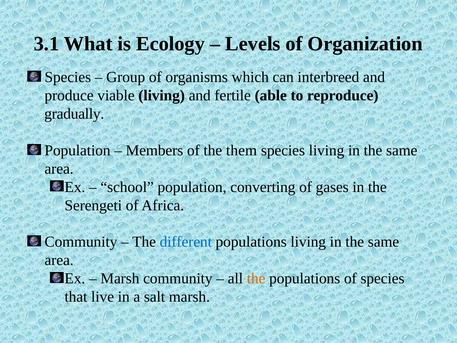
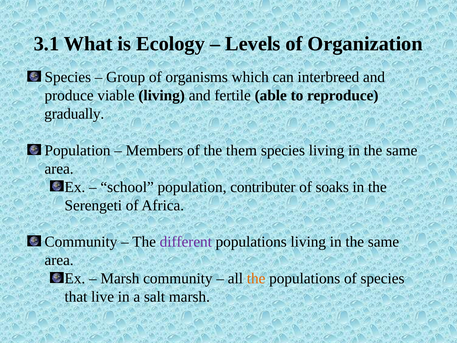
converting: converting -> contributer (263, 187)
gases: gases -> soaks (332, 187)
different colour: blue -> purple (186, 242)
